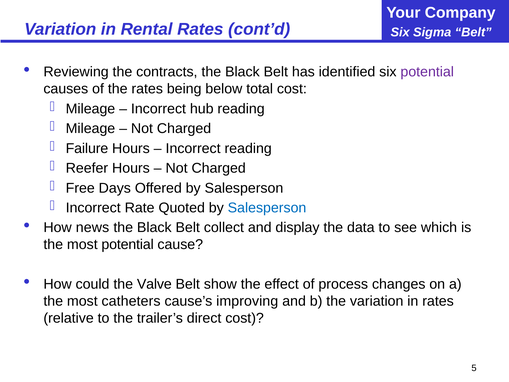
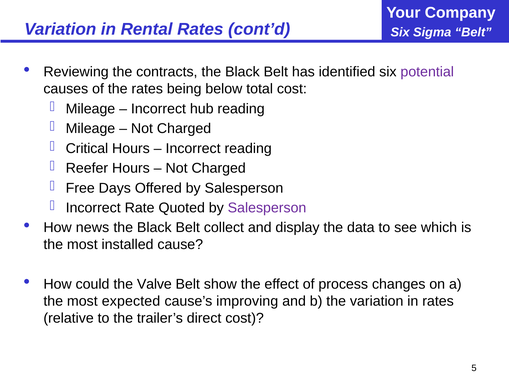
Failure: Failure -> Critical (87, 148)
Salesperson colour: blue -> purple (267, 208)
most potential: potential -> installed (128, 244)
catheters: catheters -> expected (131, 301)
